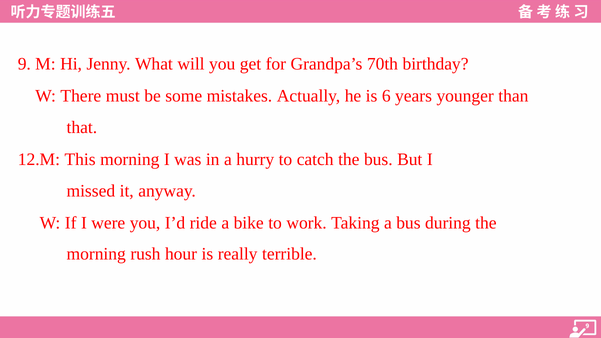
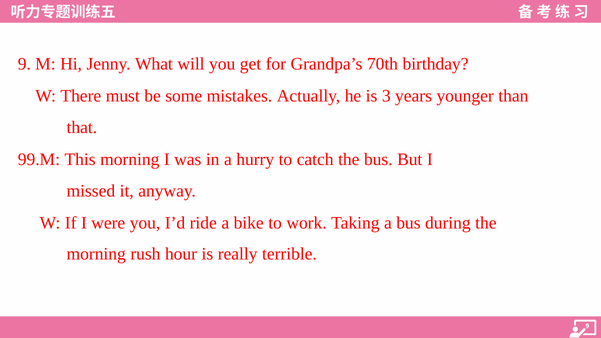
6: 6 -> 3 (386, 96)
12.M: 12.M -> 99.M (39, 159)
